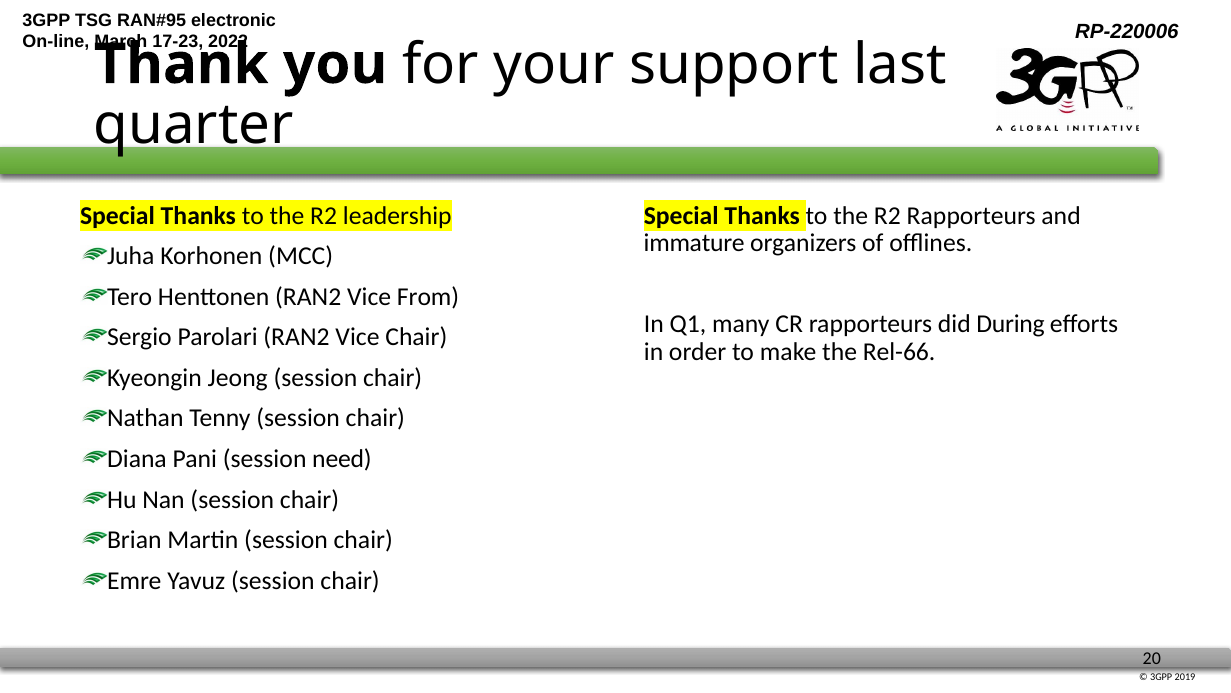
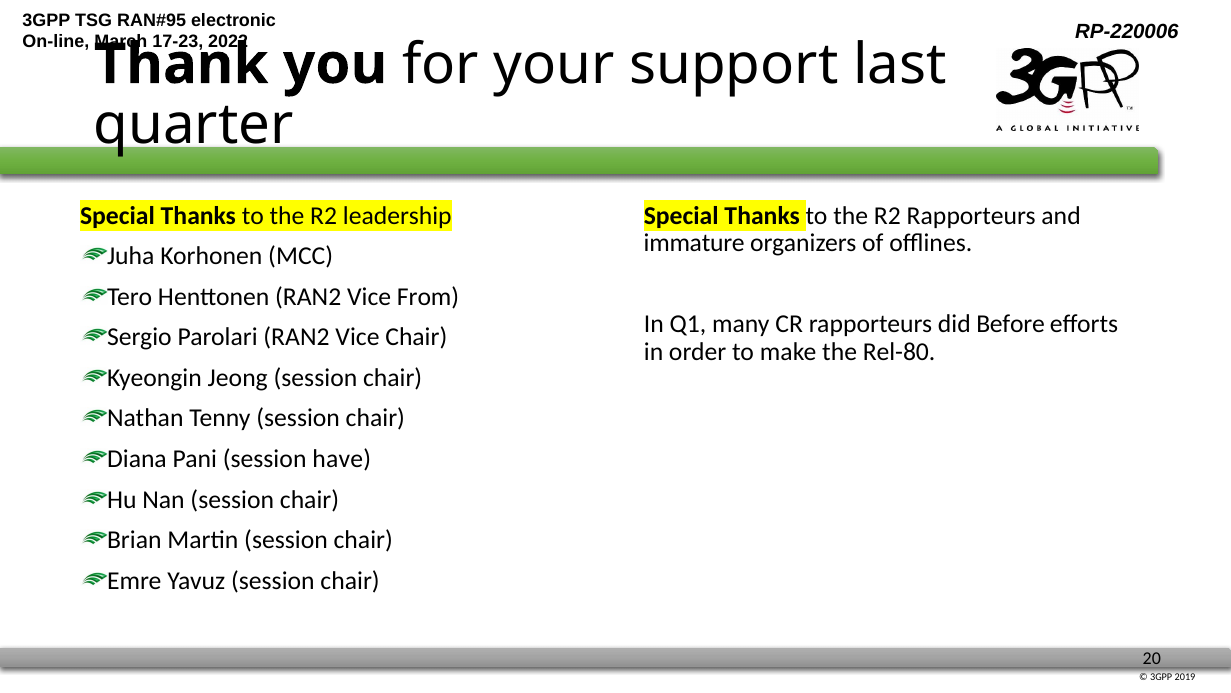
During: During -> Before (1011, 324)
Rel-66: Rel-66 -> Rel-80 (899, 352)
need: need -> have (342, 459)
